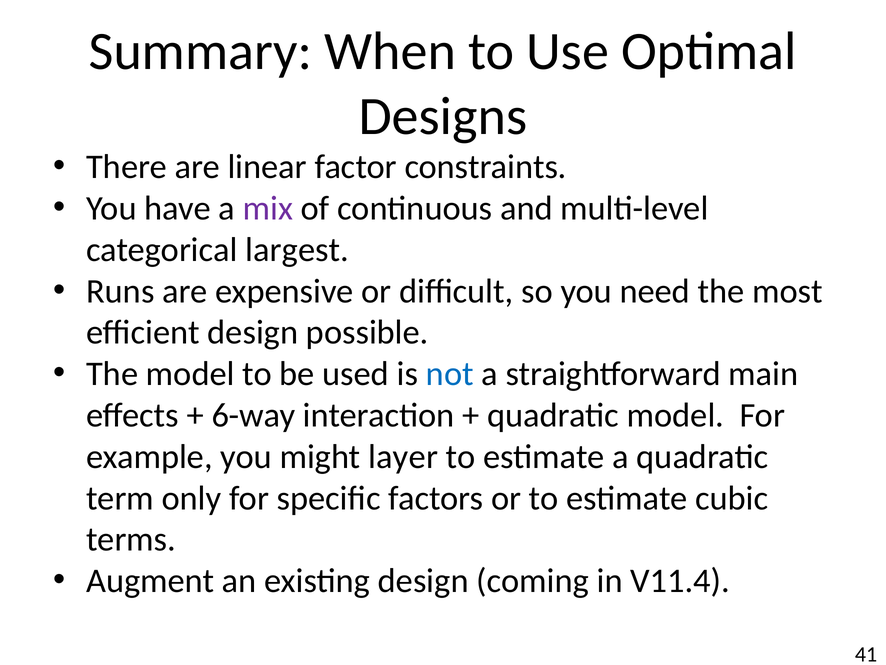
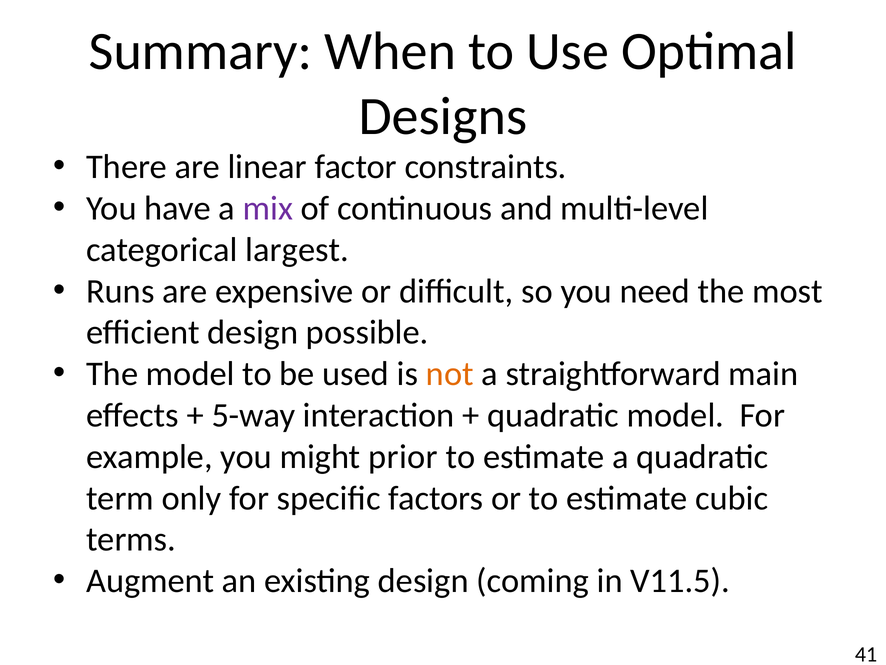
not colour: blue -> orange (450, 374)
6-way: 6-way -> 5-way (253, 415)
layer: layer -> prior (403, 456)
V11.4: V11.4 -> V11.5 (680, 581)
